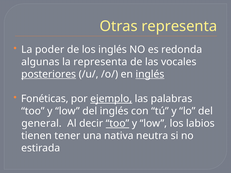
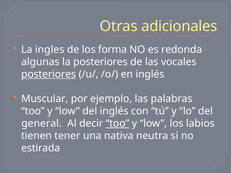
Otras representa: representa -> adicionales (179, 26)
poder: poder -> ingles (50, 50)
los inglés: inglés -> forma (113, 50)
la representa: representa -> posteriores (100, 62)
inglés underline: present -> none (150, 74)
Fonéticas: Fonéticas -> Muscular (45, 99)
ejemplo underline: present -> none (111, 99)
